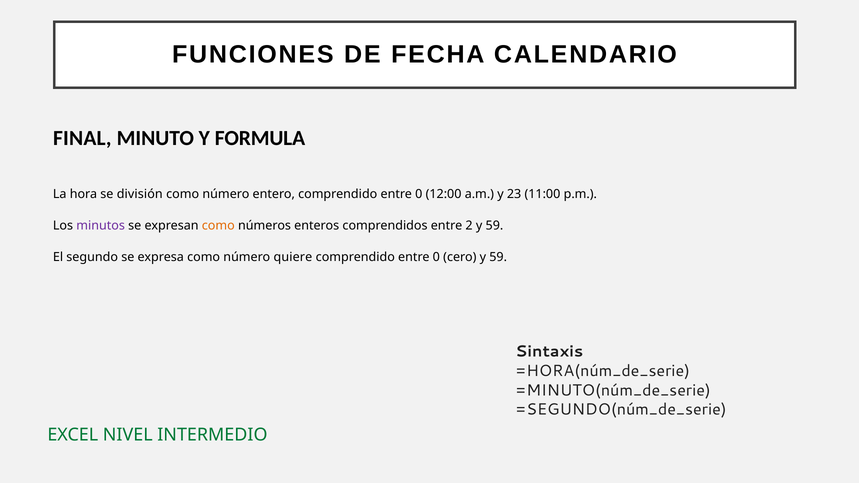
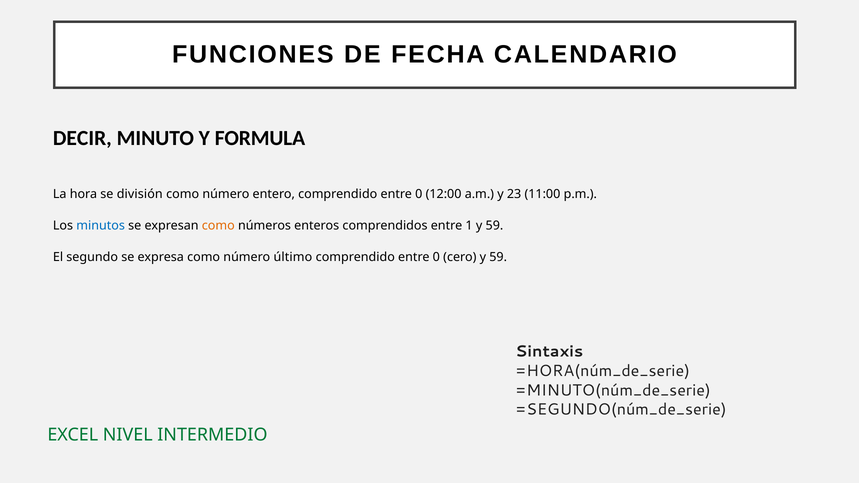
FINAL: FINAL -> DECIR (82, 138)
minutos colour: purple -> blue (101, 226)
2: 2 -> 1 (469, 226)
quiere: quiere -> último (293, 257)
